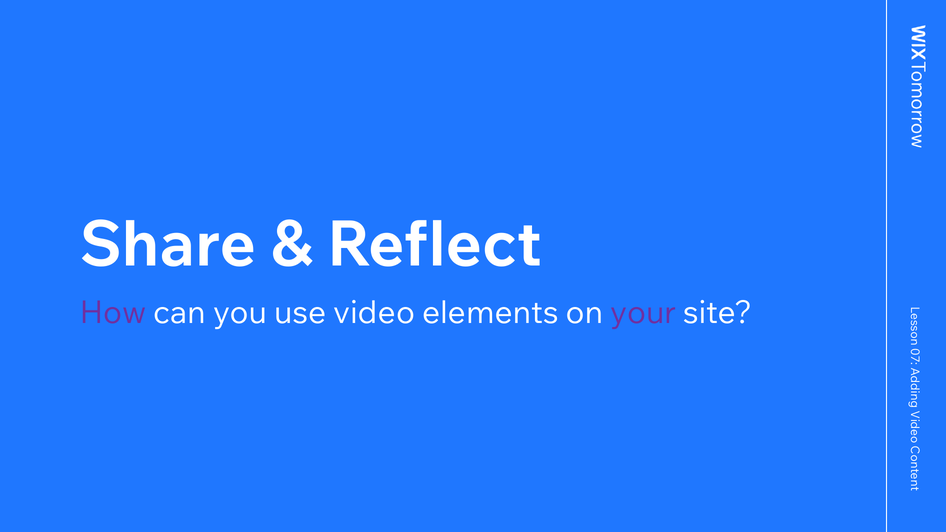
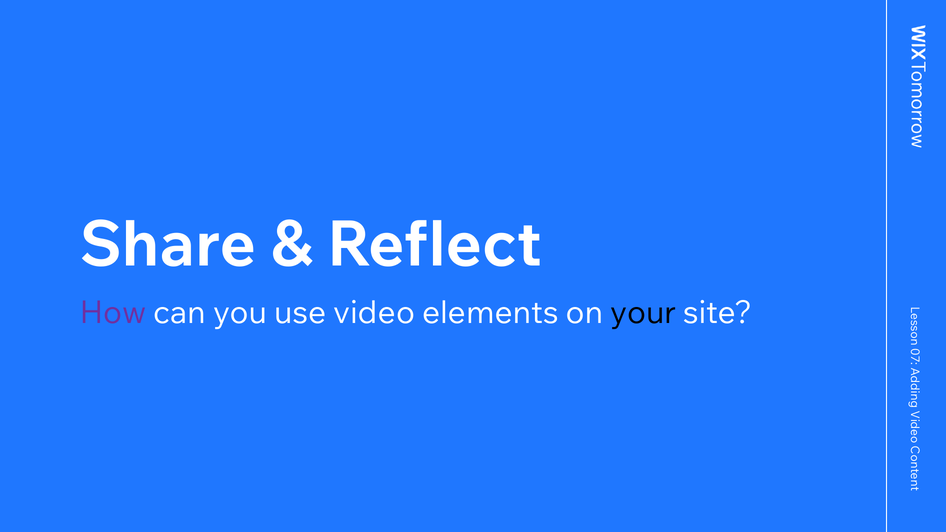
your colour: purple -> black (643, 313)
